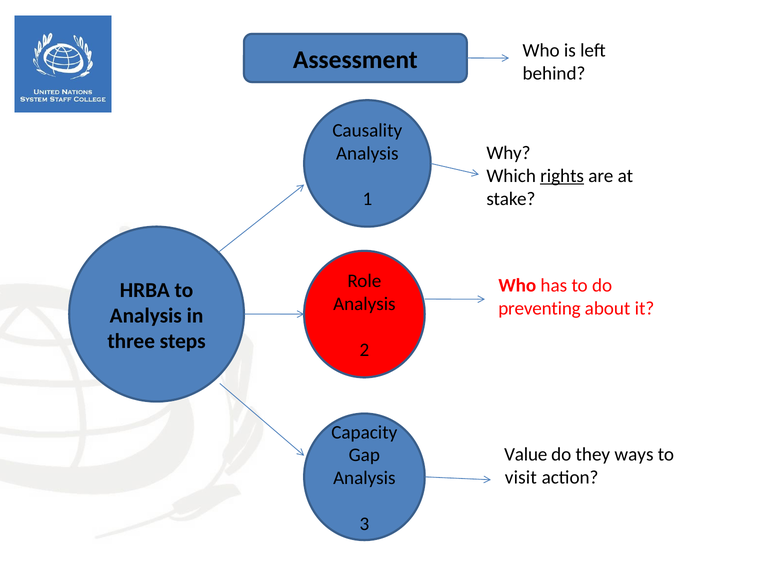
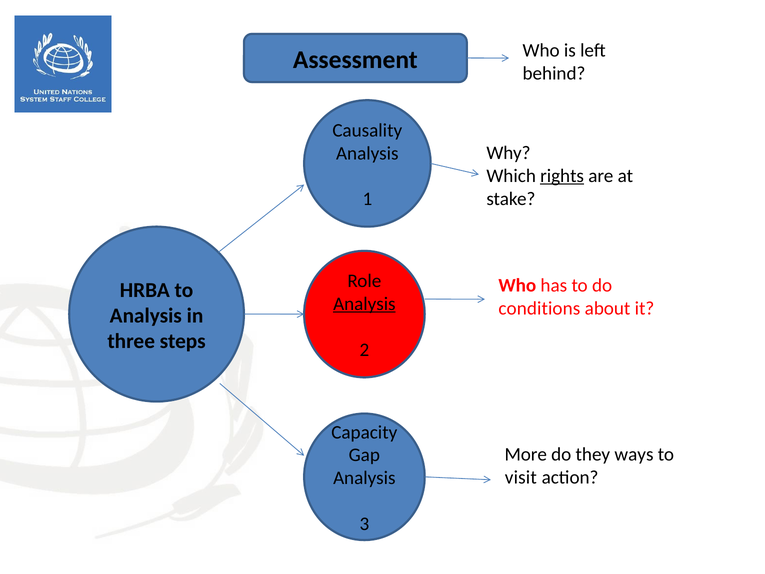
Analysis underline: none -> present (364, 304)
preventing: preventing -> conditions (539, 308)
Value: Value -> More (526, 454)
